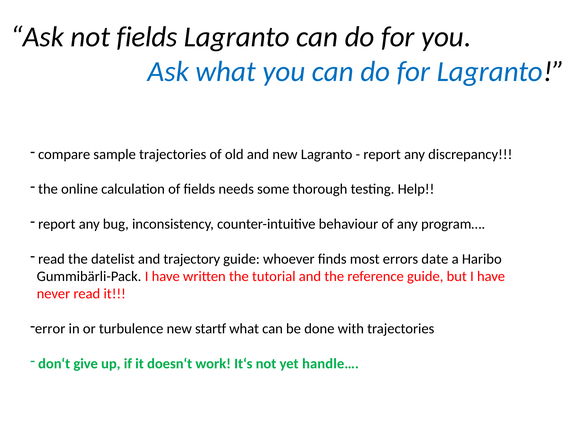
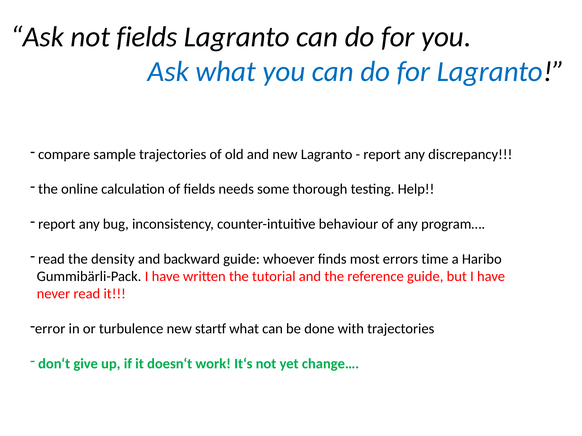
datelist: datelist -> density (113, 259)
trajectory: trajectory -> backward (192, 259)
date: date -> time (435, 259)
handle…: handle… -> change… (331, 364)
